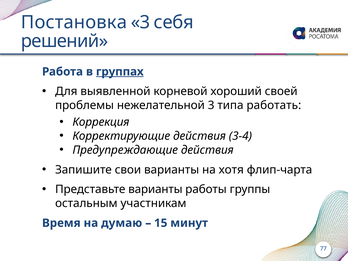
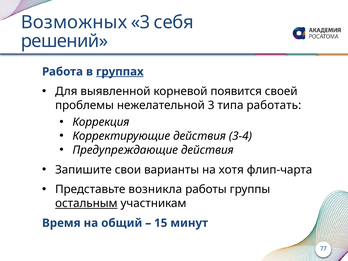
Постановка: Постановка -> Возможных (74, 22)
хороший: хороший -> появится (236, 91)
Представьте варианты: варианты -> возникла (155, 189)
остальным underline: none -> present (86, 203)
думаю: думаю -> общий (122, 223)
